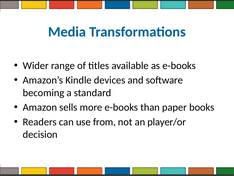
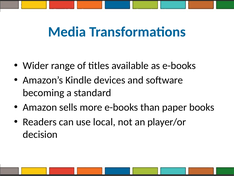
from: from -> local (104, 122)
